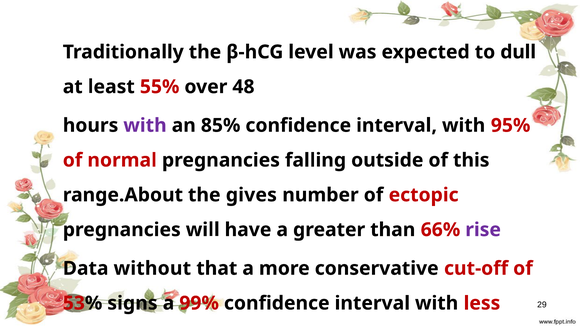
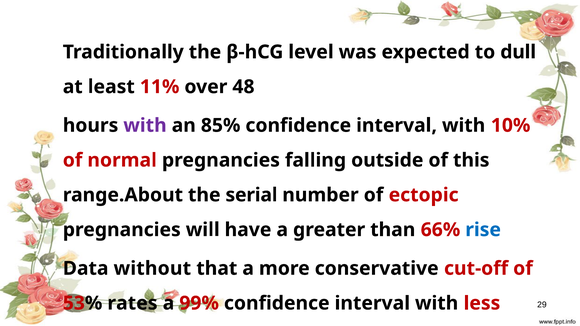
55%: 55% -> 11% (160, 87)
95%: 95% -> 10% (511, 126)
gives: gives -> serial (252, 195)
rise colour: purple -> blue (483, 230)
signs: signs -> rates (132, 303)
